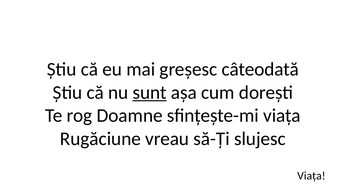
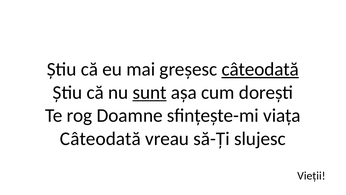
câteodată underline: none -> present (260, 69)
Rugăciune: Rugăciune -> Câteodată (100, 138)
Viața: Viața -> Vieții (311, 175)
